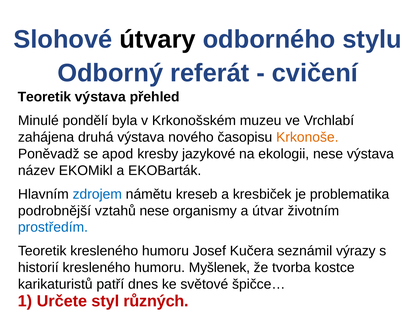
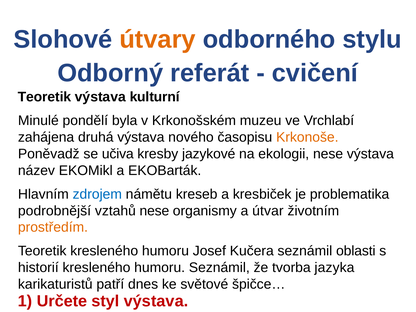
útvary colour: black -> orange (158, 39)
přehled: přehled -> kulturní (155, 97)
apod: apod -> učiva (118, 154)
prostředím colour: blue -> orange (53, 227)
výrazy: výrazy -> oblasti (356, 251)
humoru Myšlenek: Myšlenek -> Seznámil (219, 268)
kostce: kostce -> jazyka (334, 268)
styl různých: různých -> výstava (156, 301)
